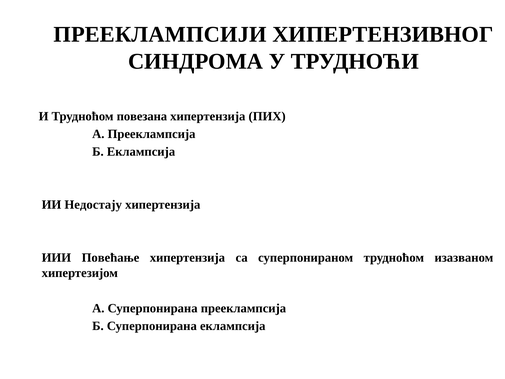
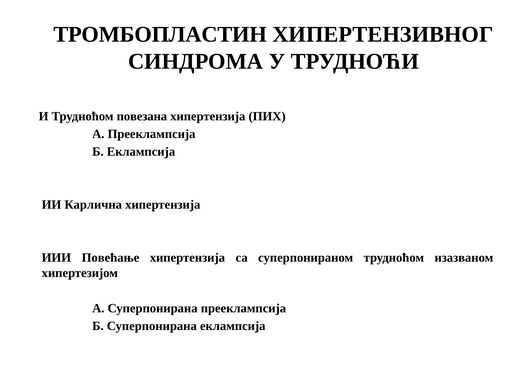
ПРЕЕКЛАМПСИЈИ: ПРЕЕКЛАМПСИЈИ -> ТРОМБОПЛАСТИН (160, 34)
Недостају: Недостају -> Карлична (93, 205)
